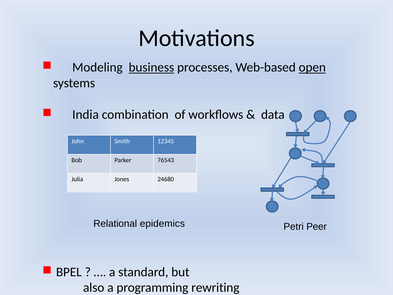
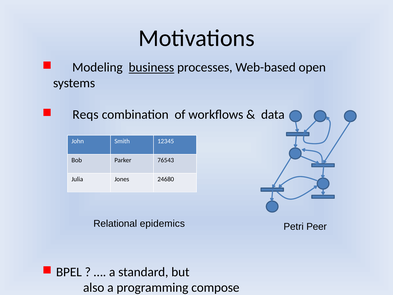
open underline: present -> none (312, 67)
India: India -> Reqs (85, 115)
rewriting: rewriting -> compose (215, 287)
